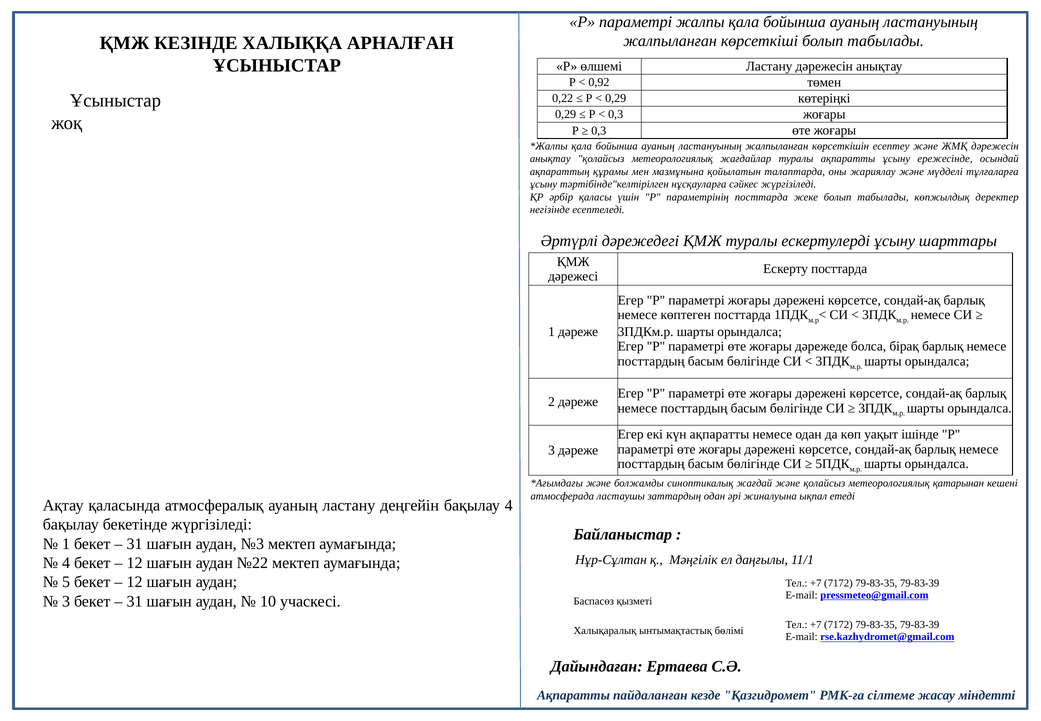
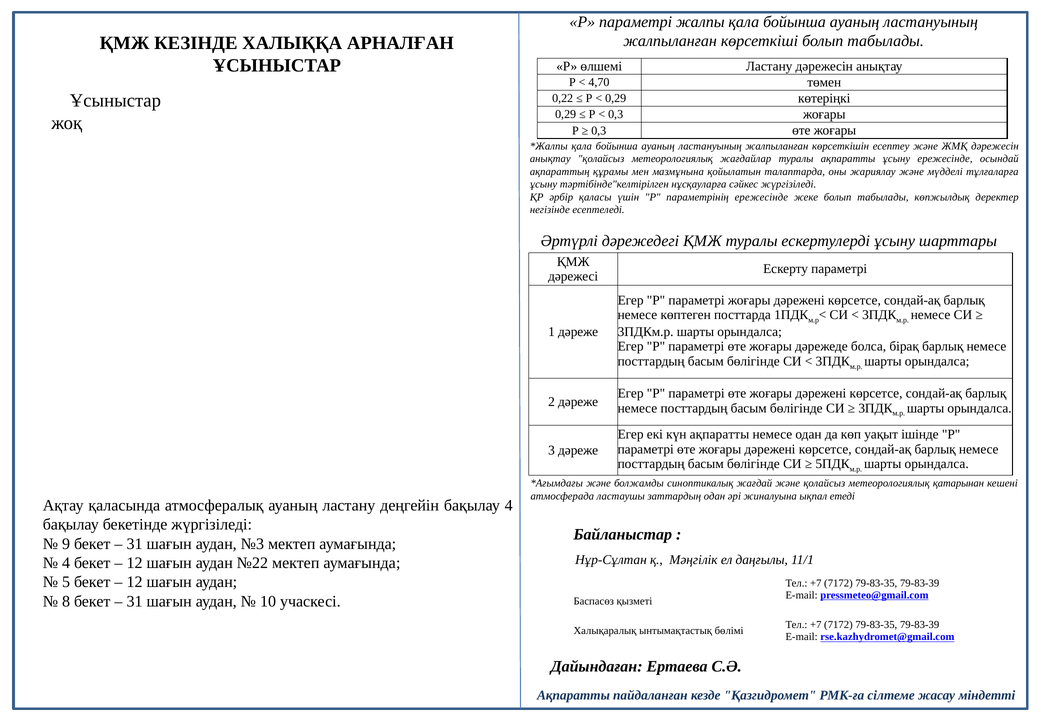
0,92: 0,92 -> 4,70 (599, 82)
параметрінің посттарда: посттарда -> ережесінде (761, 197)
Ескерту посттарда: посттарда -> параметрі (839, 269)
1: 1 -> 9 (66, 543)
3: 3 -> 8 (66, 601)
